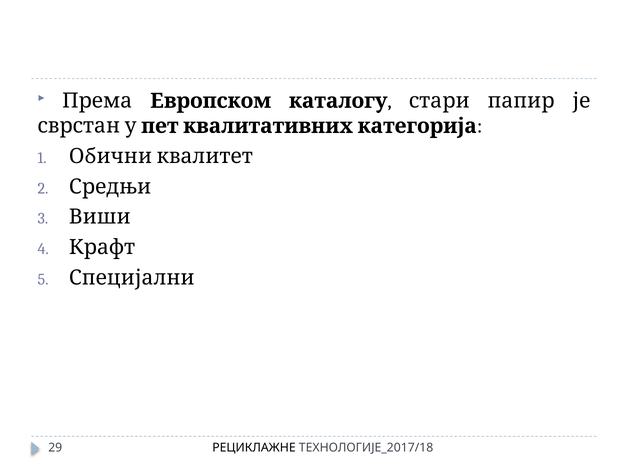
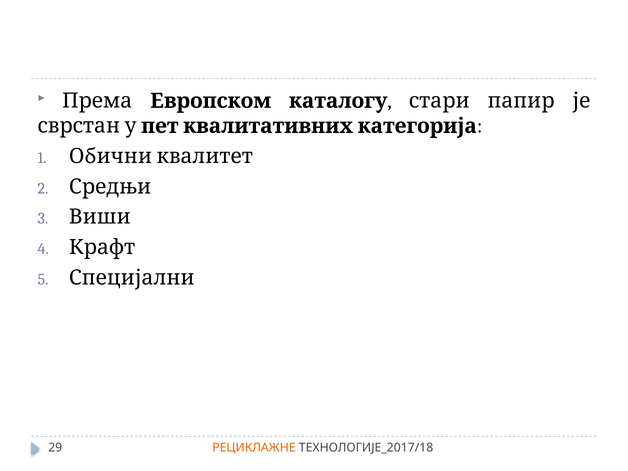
РЕЦИКЛАЖНЕ colour: black -> orange (254, 448)
